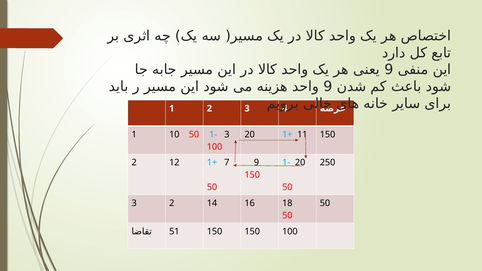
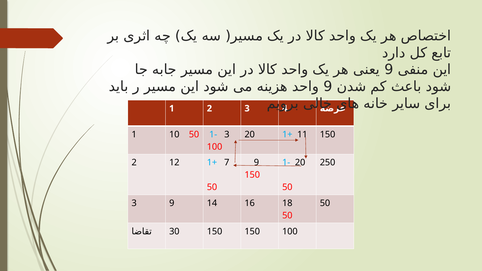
3 2: 2 -> 9 (172, 203)
51: 51 -> 30 (174, 231)
